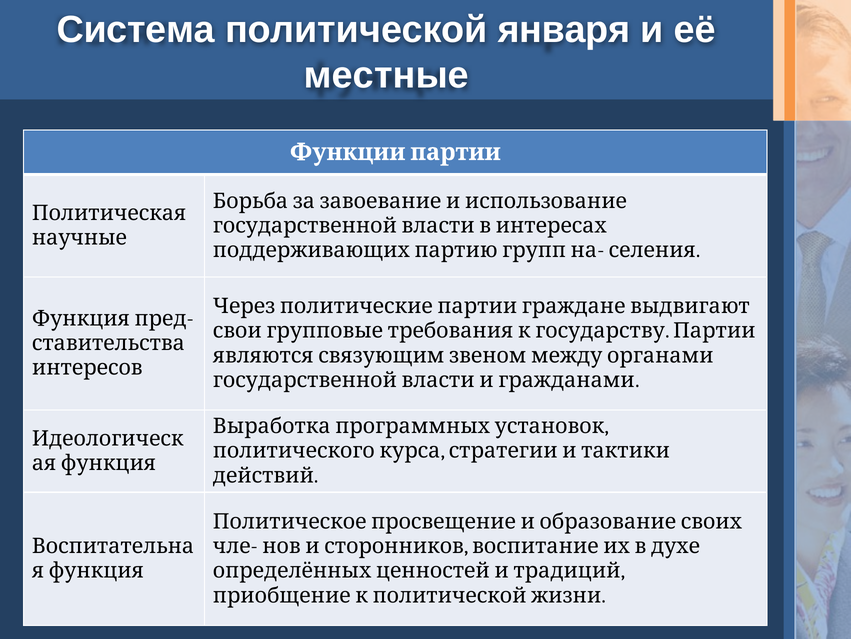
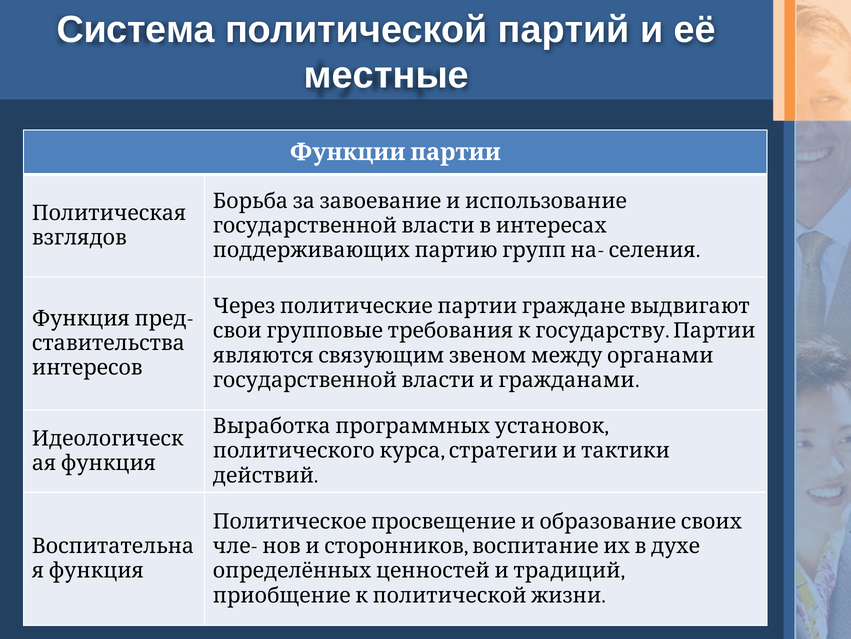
января: января -> партий (564, 30)
научные: научные -> взглядов (79, 238)
